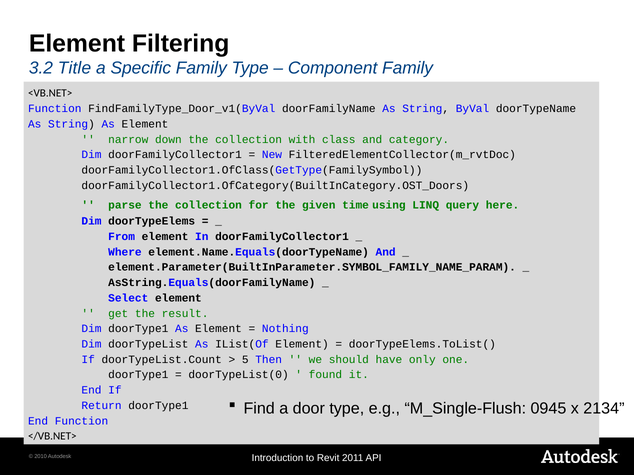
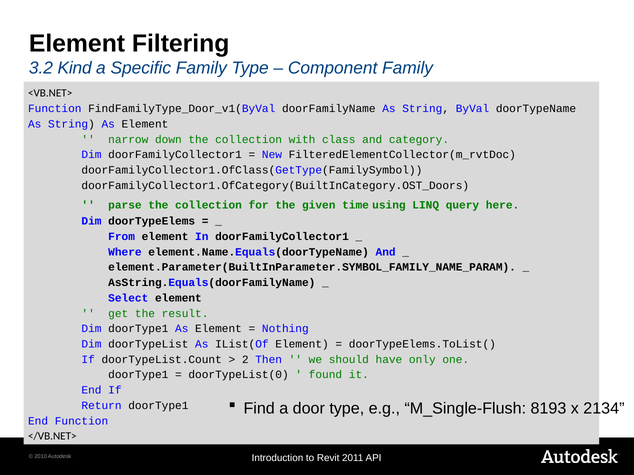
Title: Title -> Kind (75, 68)
5: 5 -> 2 (245, 360)
0945: 0945 -> 8193 (548, 409)
